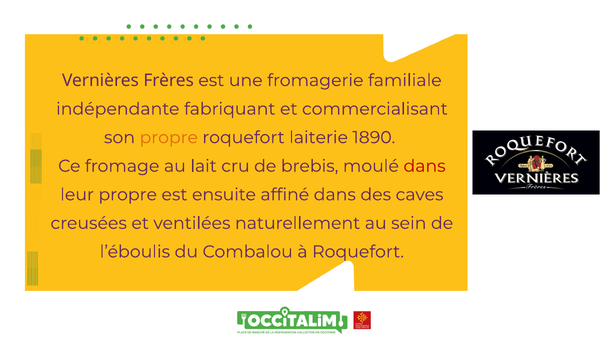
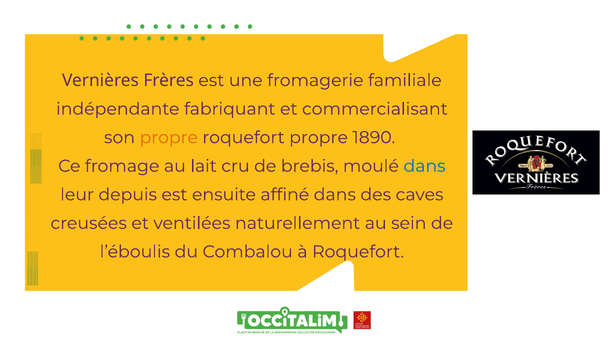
roquefort laiterie: laiterie -> propre (319, 137)
dans colour: red -> blue (425, 166)
leur propre: propre -> depuis (128, 195)
